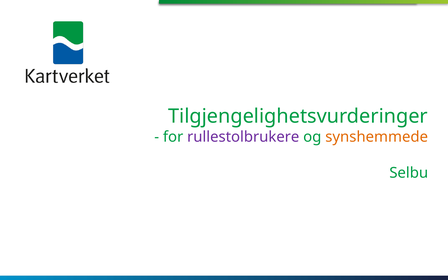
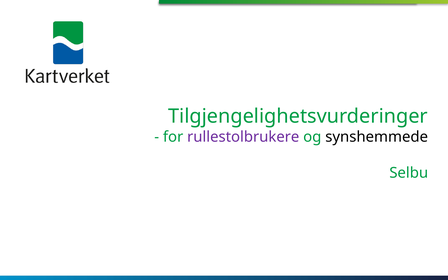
synshemmede colour: orange -> black (377, 137)
